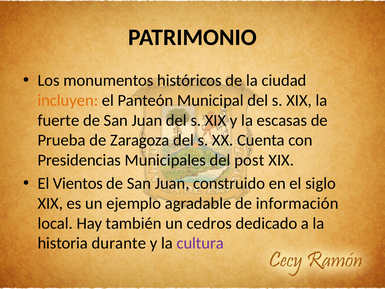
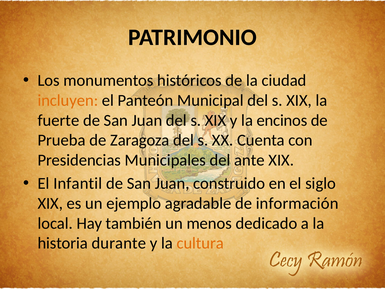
escasas: escasas -> encinos (282, 120)
post: post -> ante (249, 160)
Vientos: Vientos -> Infantil (78, 183)
cedros: cedros -> menos (209, 223)
cultura colour: purple -> orange (200, 243)
